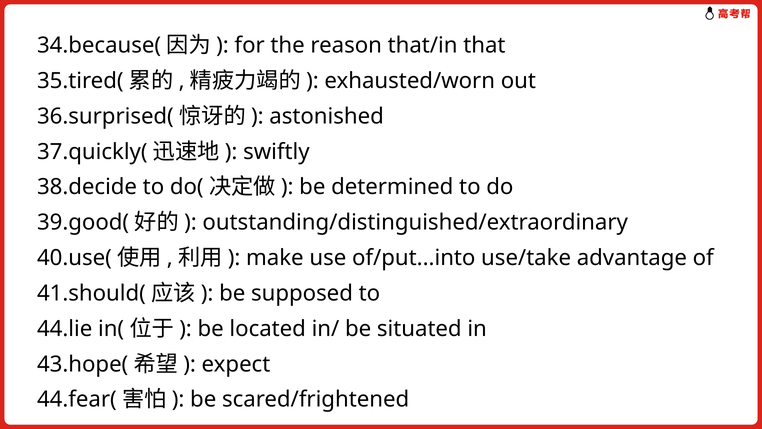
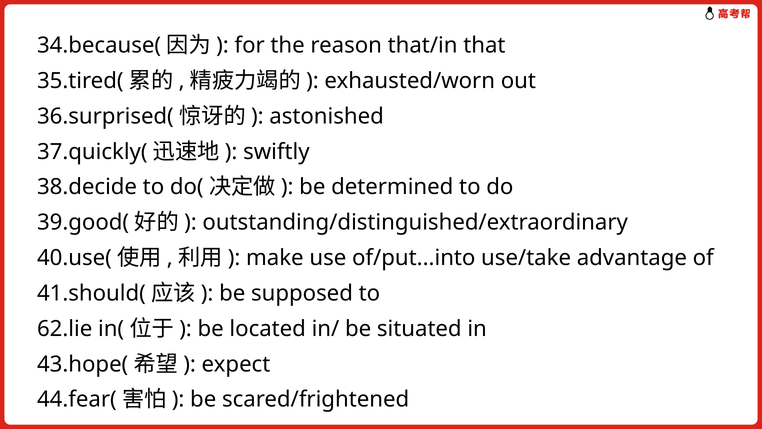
44.lie: 44.lie -> 62.lie (65, 329)
